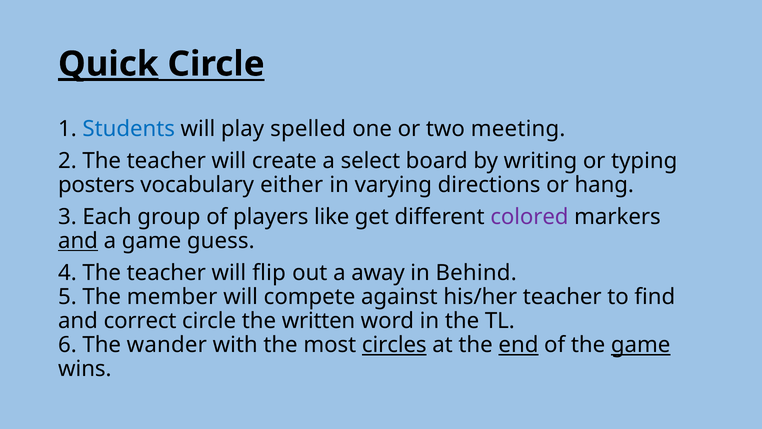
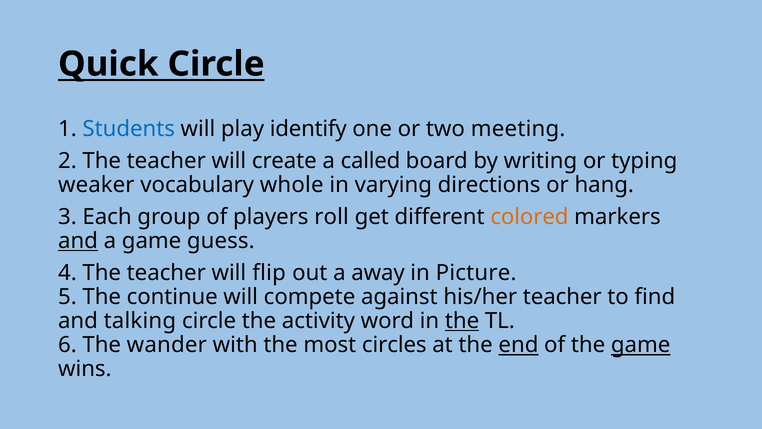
Quick underline: present -> none (108, 64)
spelled: spelled -> identify (308, 129)
select: select -> called (370, 161)
posters: posters -> weaker (96, 185)
either: either -> whole (292, 185)
like: like -> roll (332, 217)
colored colour: purple -> orange (529, 217)
Behind: Behind -> Picture (476, 273)
member: member -> continue (172, 297)
correct: correct -> talking (140, 321)
written: written -> activity (318, 321)
the underline: none -> present (462, 321)
circles underline: present -> none (394, 345)
